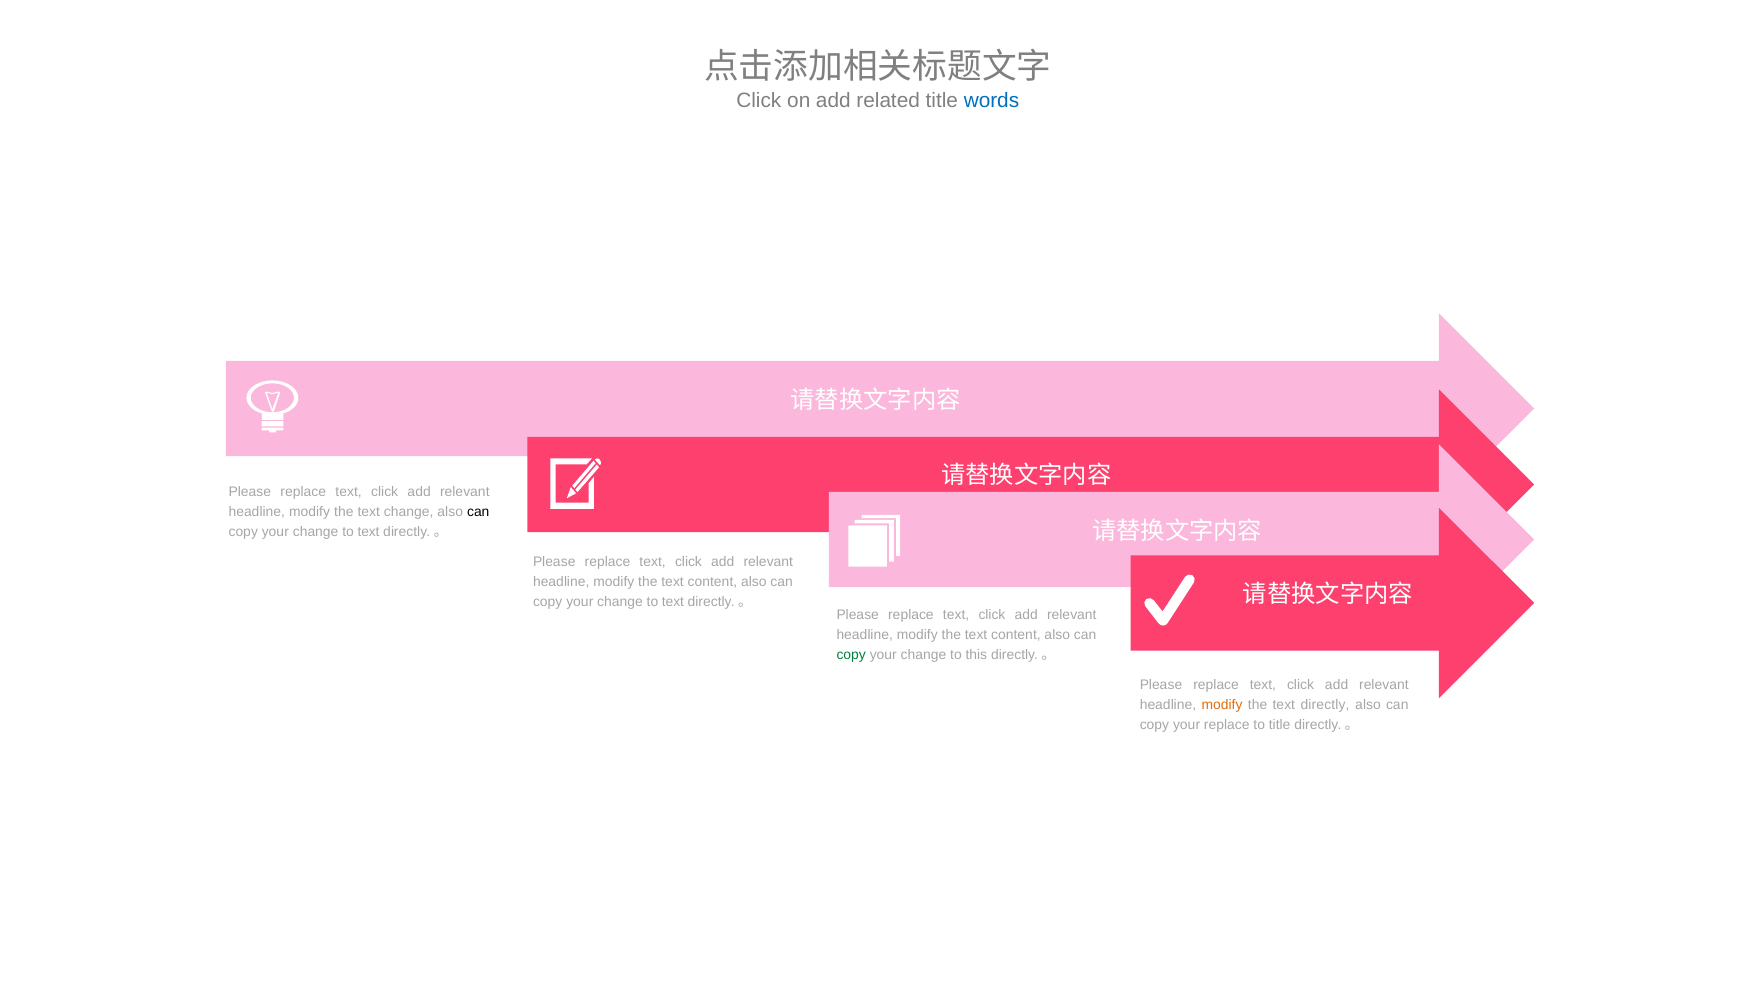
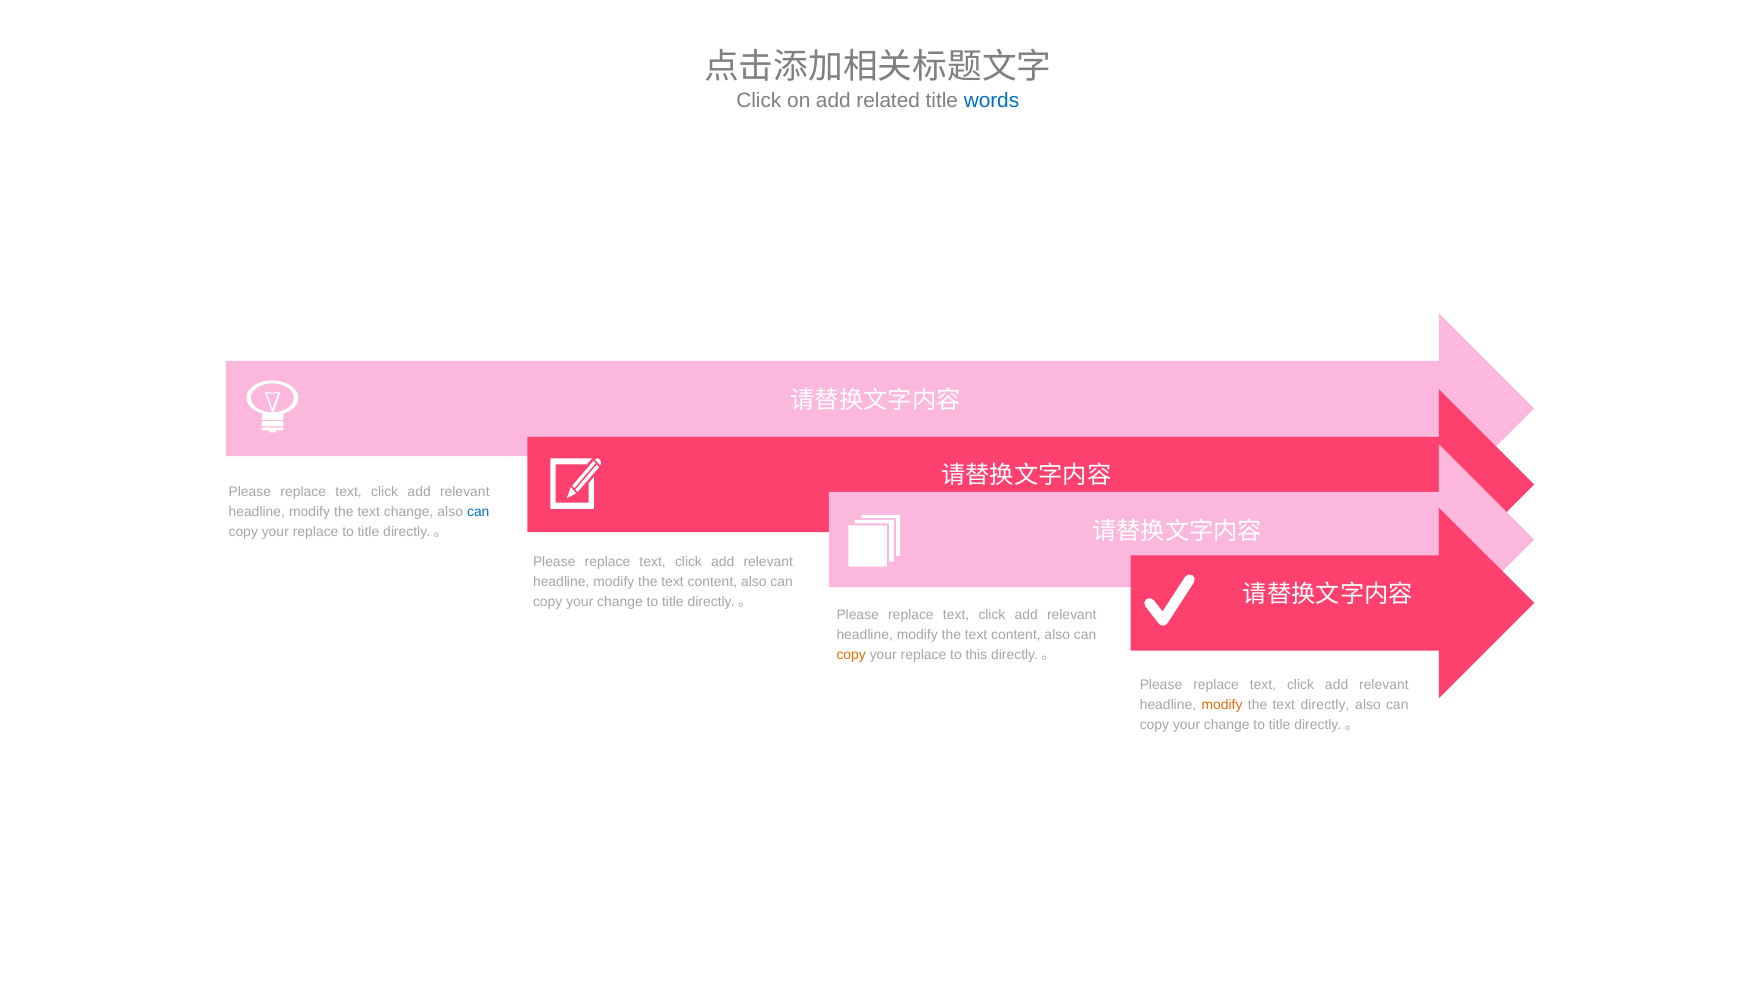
can colour: black -> blue (478, 512)
change: change -> replace (316, 532)
text: text -> title (368, 532)
text: text -> title (673, 602)
copy colour: green -> orange (851, 655)
change: change -> replace (924, 655)
replace: replace -> change (1227, 725)
